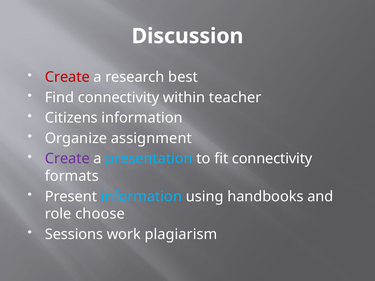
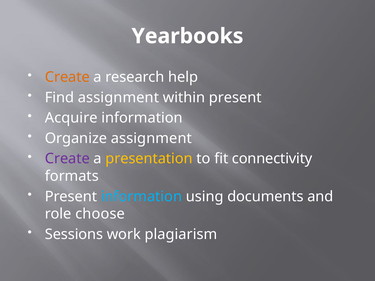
Discussion: Discussion -> Yearbooks (187, 36)
Create colour: red -> orange (67, 77)
best: best -> help (183, 77)
Find connectivity: connectivity -> assignment (118, 98)
within teacher: teacher -> present (235, 98)
Citizens: Citizens -> Acquire (71, 118)
presentation colour: light blue -> yellow (149, 159)
handbooks: handbooks -> documents (265, 197)
